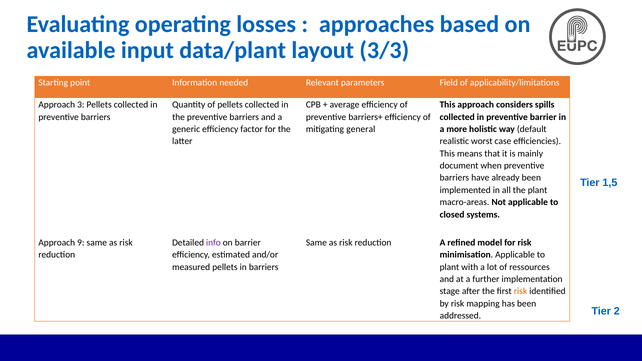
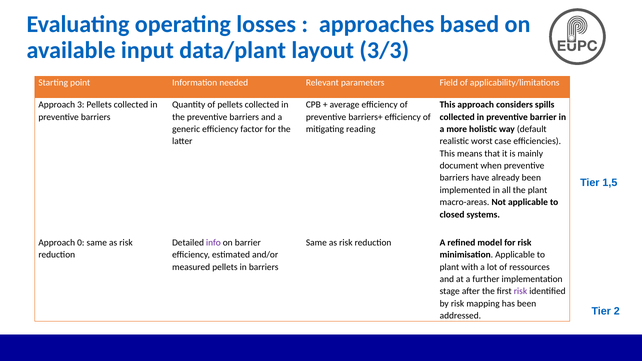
general: general -> reading (361, 129)
9: 9 -> 0 (81, 243)
risk colour: orange -> purple (520, 291)
